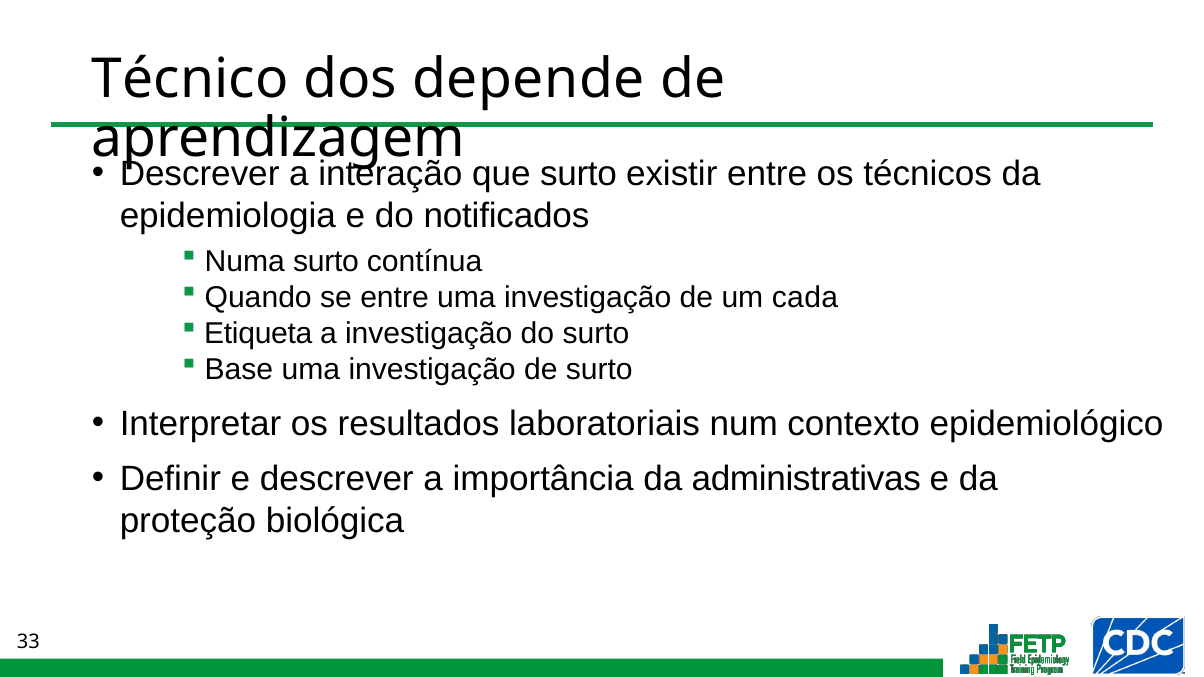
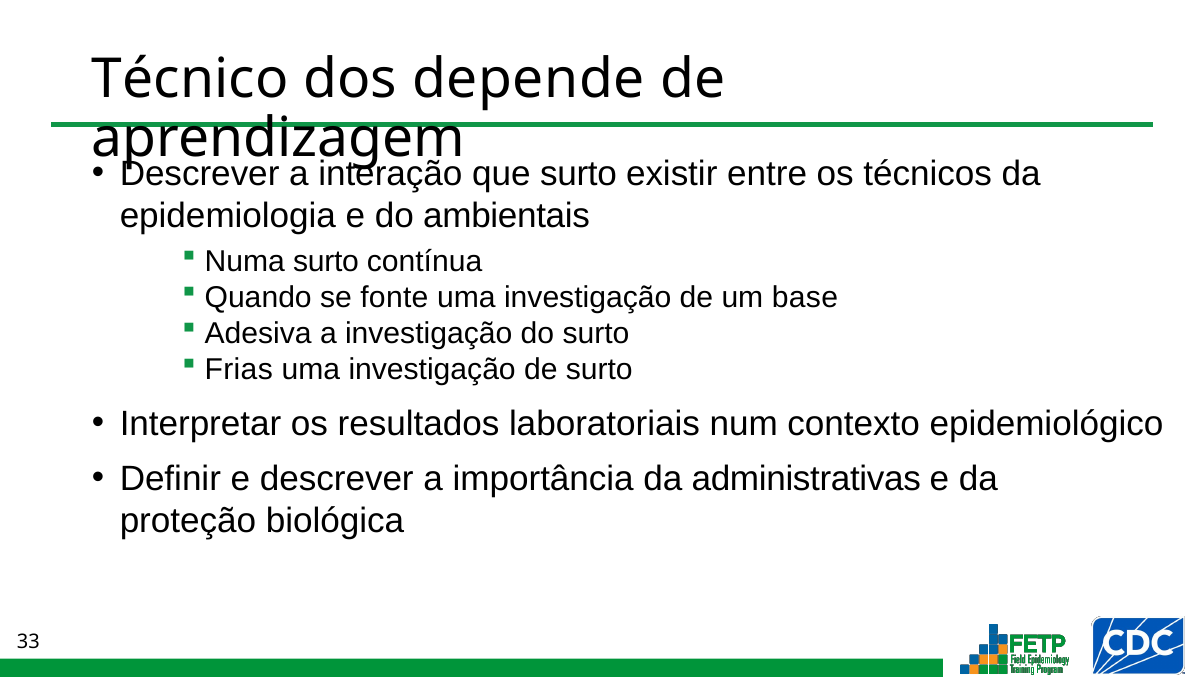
notificados: notificados -> ambientais (507, 216)
se entre: entre -> fonte (394, 297)
cada: cada -> base (805, 297)
Etiqueta: Etiqueta -> Adesiva (258, 334)
Base: Base -> Frias (239, 370)
